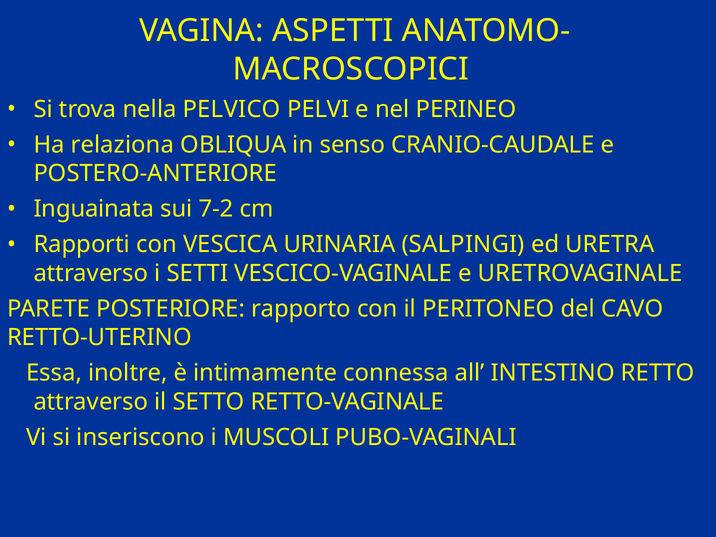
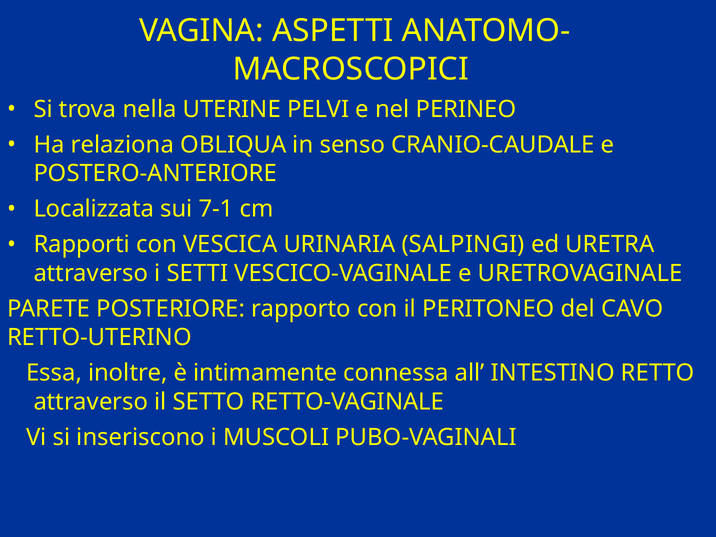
PELVICO: PELVICO -> UTERINE (232, 109)
Inguainata: Inguainata -> Localizzata (94, 209)
7-2: 7-2 -> 7-1 (216, 209)
